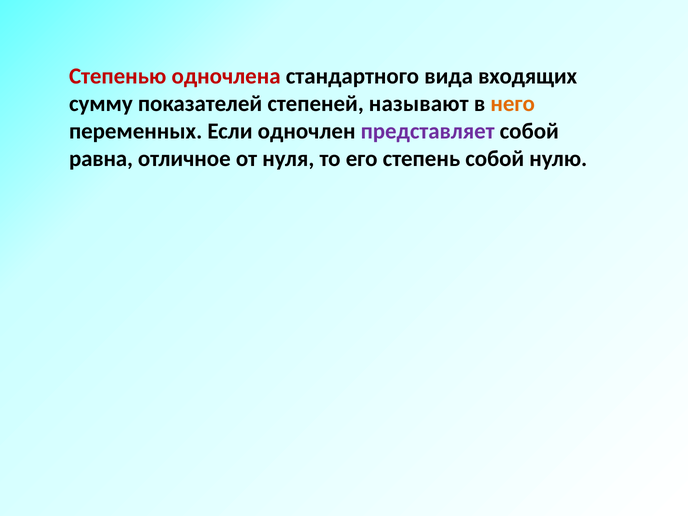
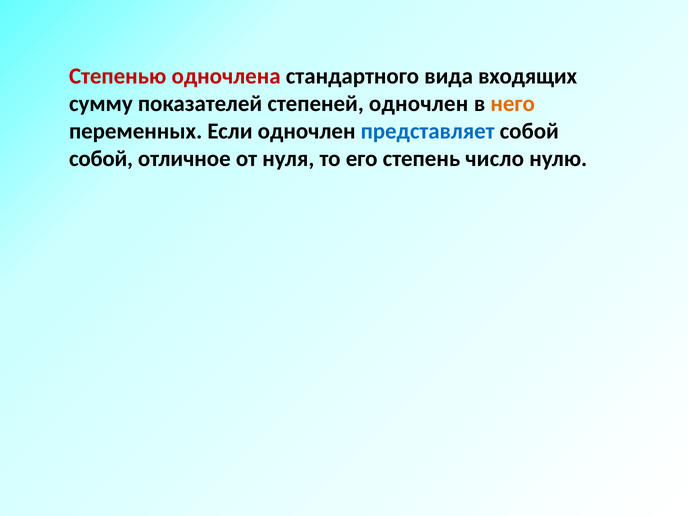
степеней называют: называют -> одночлен (419, 104)
представляет colour: purple -> blue (428, 131)
равна: равна -> собой (101, 159)
степень собой: собой -> число (495, 159)
